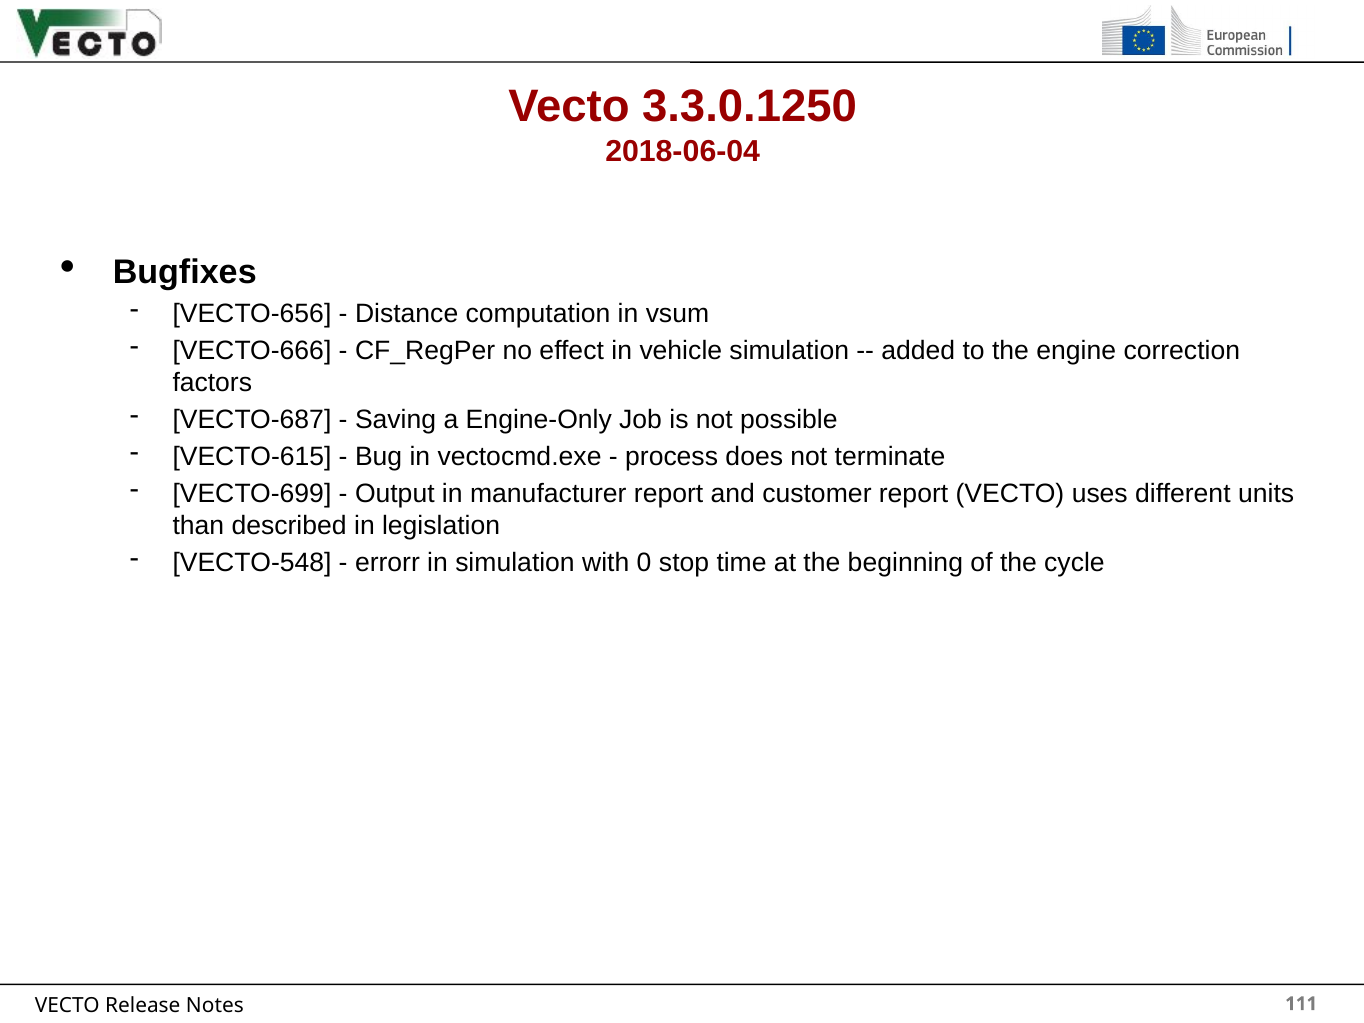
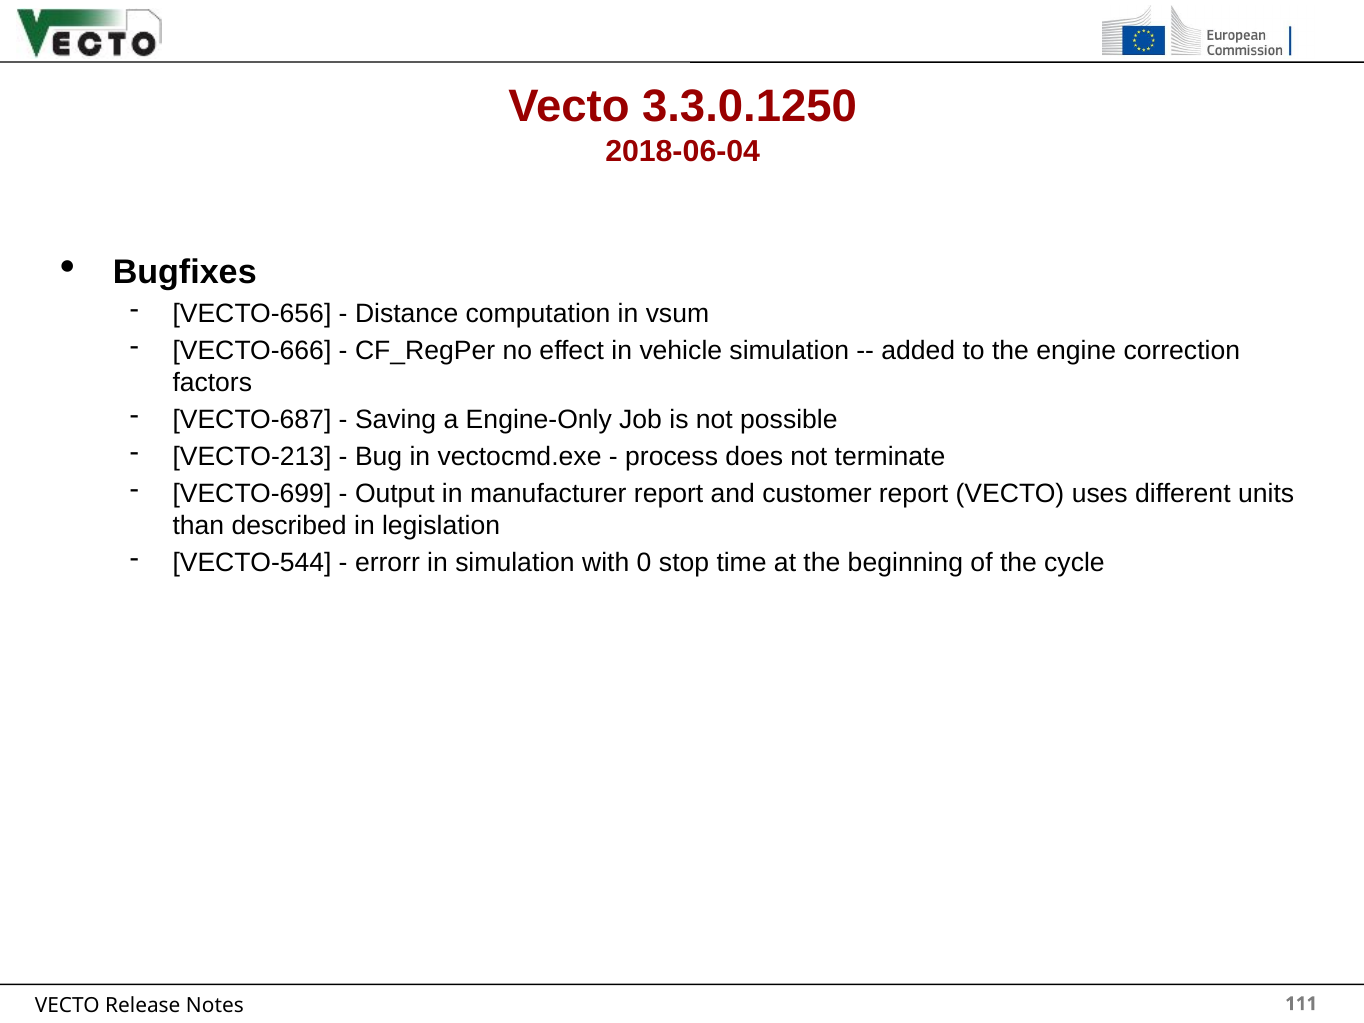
VECTO-615: VECTO-615 -> VECTO-213 (252, 457)
VECTO-548: VECTO-548 -> VECTO-544 (252, 563)
